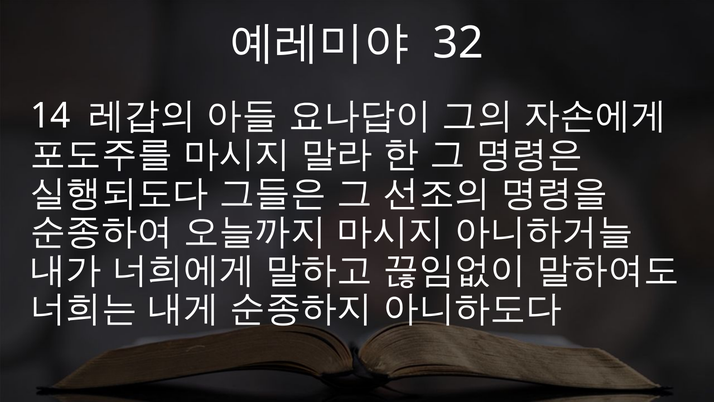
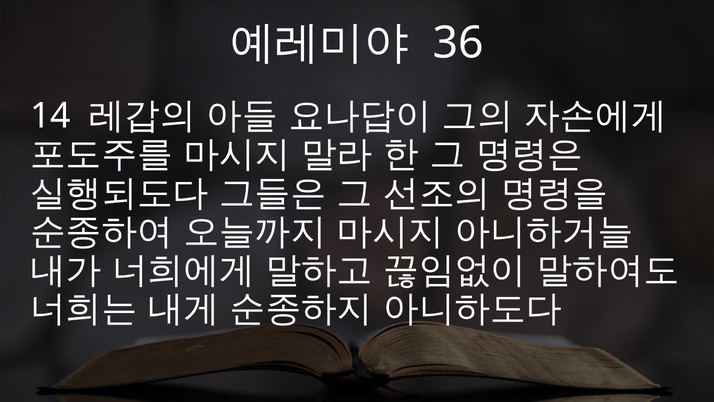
32: 32 -> 36 (458, 43)
